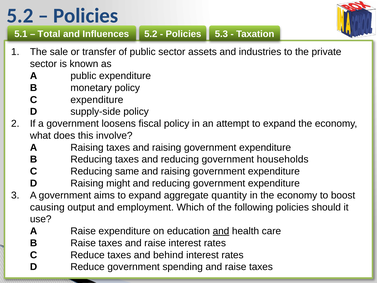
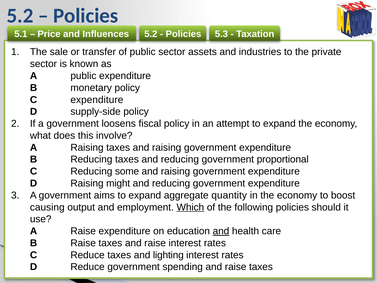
Total: Total -> Price (49, 34)
households: households -> proportional (283, 159)
same: same -> some (127, 171)
Which underline: none -> present (190, 207)
behind: behind -> lighting (168, 255)
